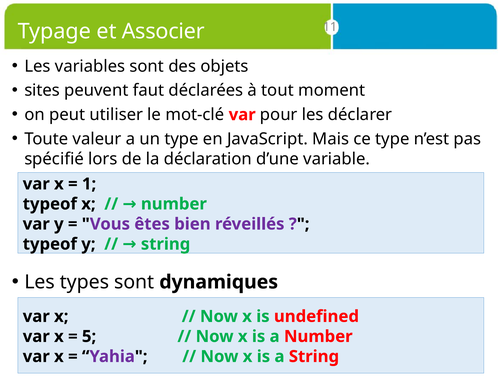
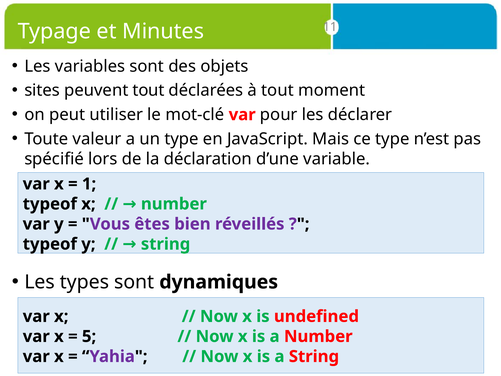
Associer: Associer -> Minutes (163, 31)
peuvent faut: faut -> tout (148, 90)
